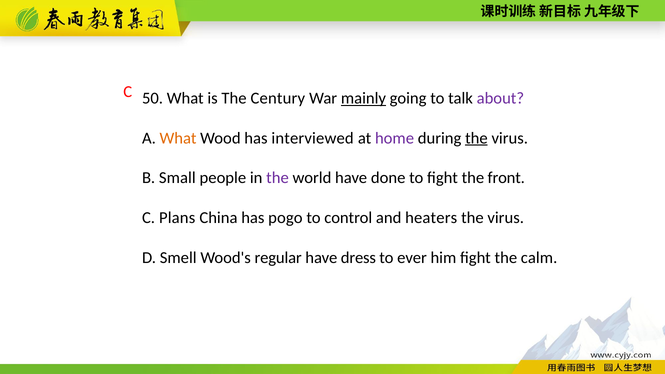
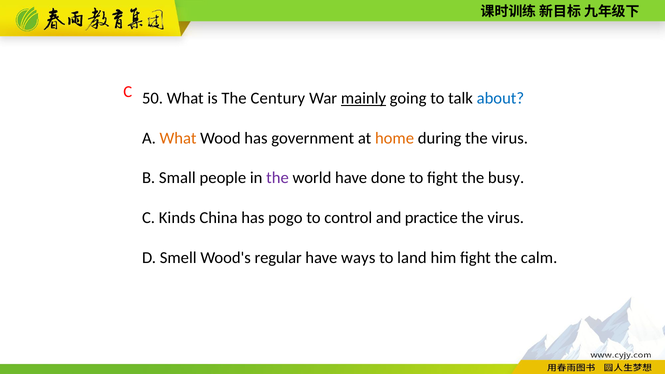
about colour: purple -> blue (500, 98)
interviewed: interviewed -> government (313, 138)
home colour: purple -> orange (395, 138)
the underline: present -> none (476, 138)
front: front -> busy (506, 178)
Plans: Plans -> Kinds (177, 218)
heaters: heaters -> practice (431, 218)
dress: dress -> ways (358, 258)
ever: ever -> land (412, 258)
